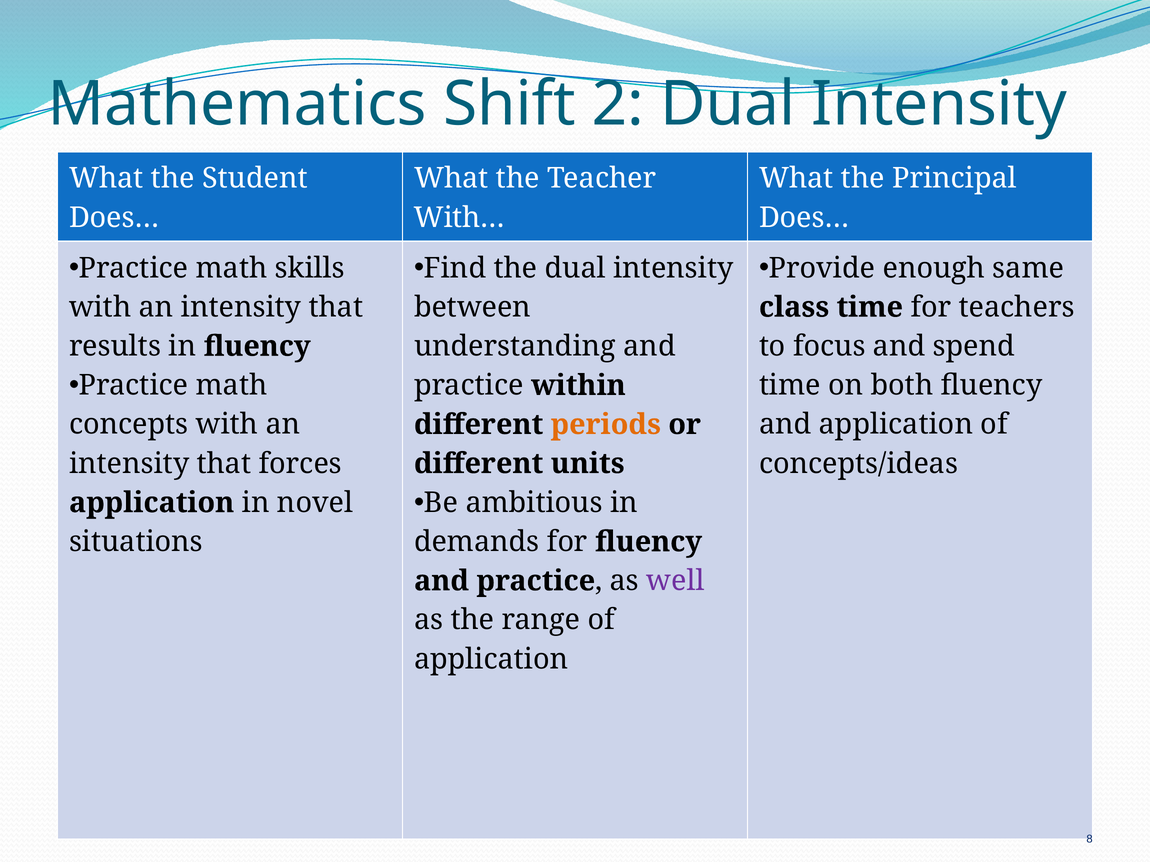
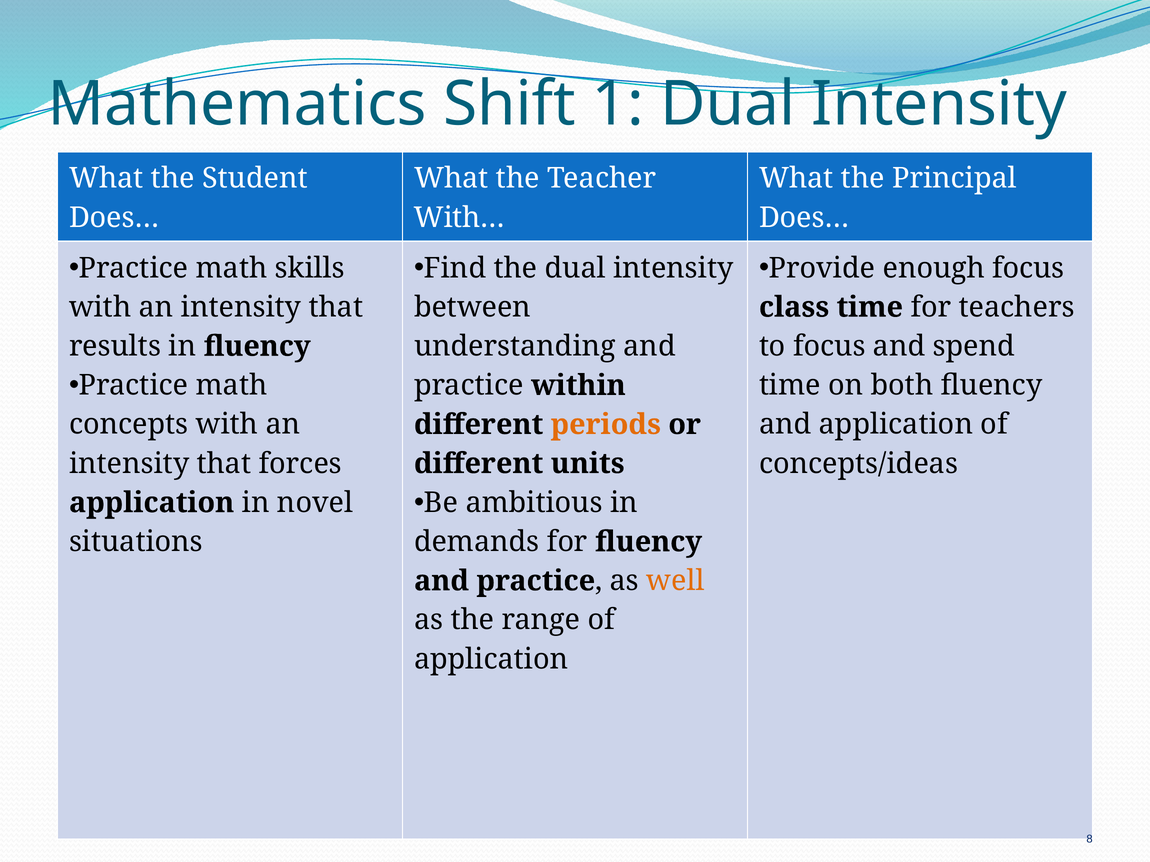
2: 2 -> 1 (618, 104)
enough same: same -> focus (1028, 268)
well colour: purple -> orange (675, 581)
